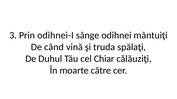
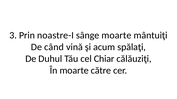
odihnei-I: odihnei-I -> noastre-I (55, 35)
sânge odihnei: odihnei -> moarte (116, 35)
truda: truda -> acum (104, 47)
